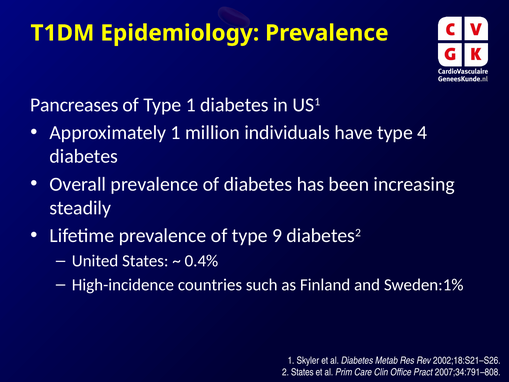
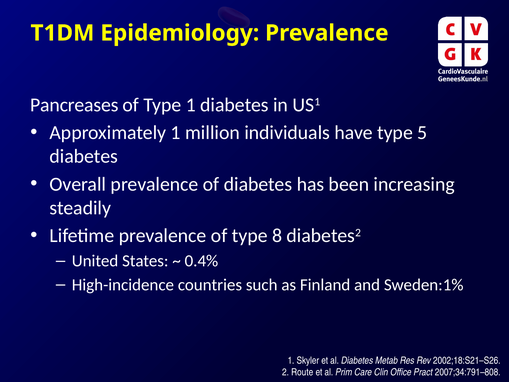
4: 4 -> 5 (422, 133)
9: 9 -> 8 (277, 236)
2 States: States -> Route (302, 372)
